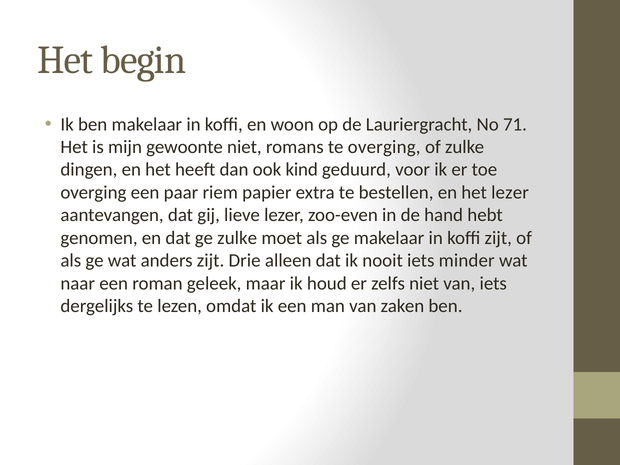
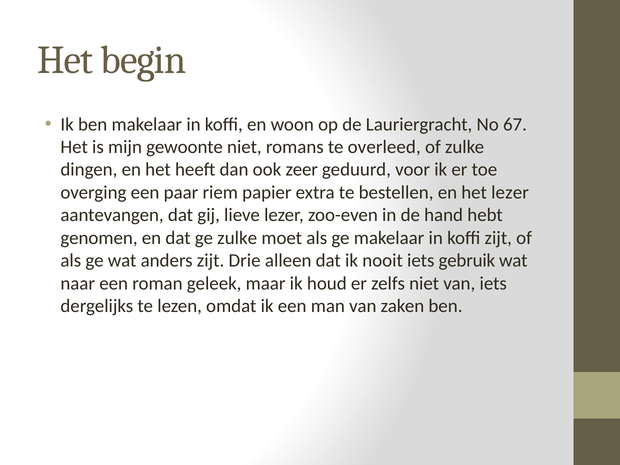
71: 71 -> 67 (515, 124)
te overging: overging -> overleed (384, 147)
kind: kind -> zeer (302, 170)
minder: minder -> gebruik (467, 261)
